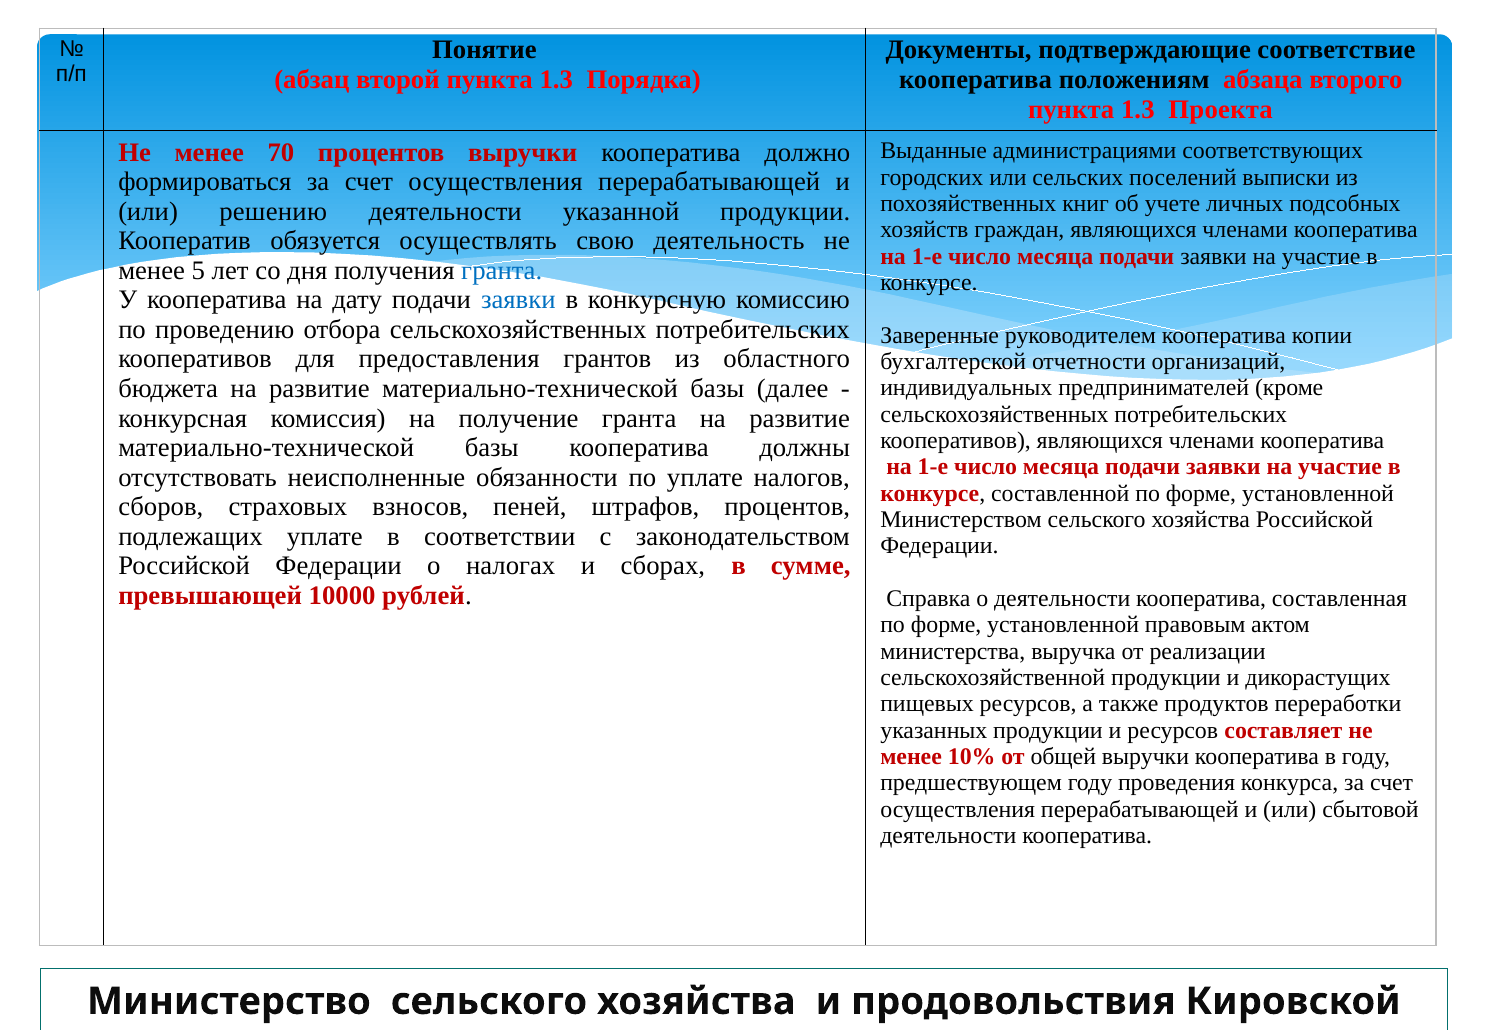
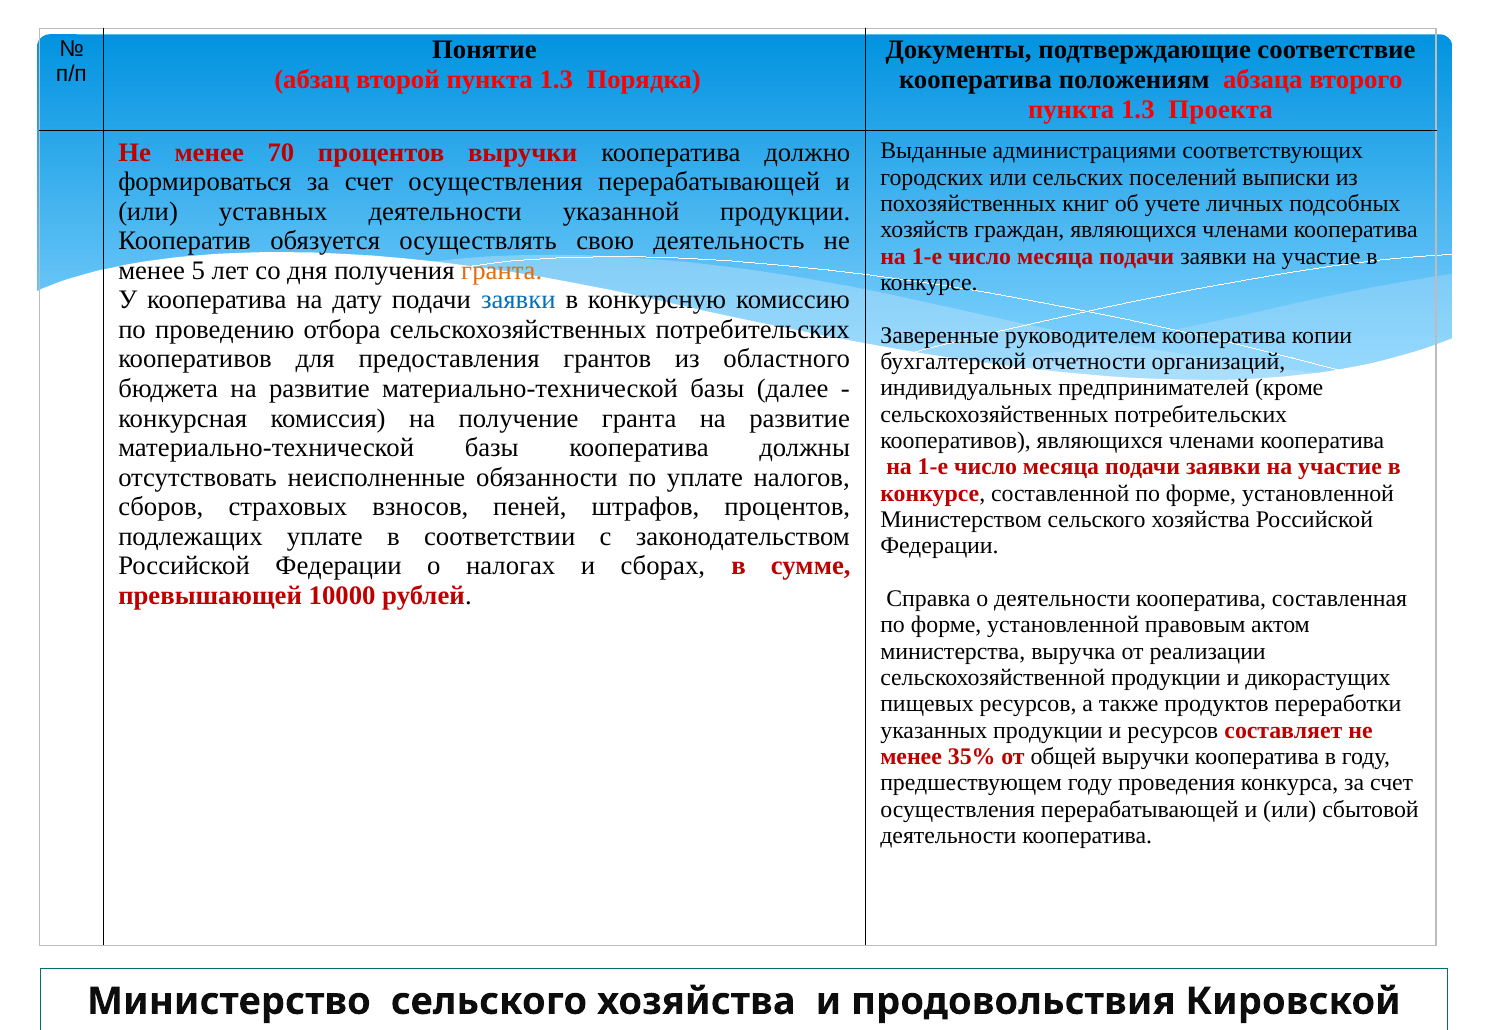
решению: решению -> уставных (273, 212)
гранта colour: blue -> orange (502, 271)
10%: 10% -> 35% (972, 757)
